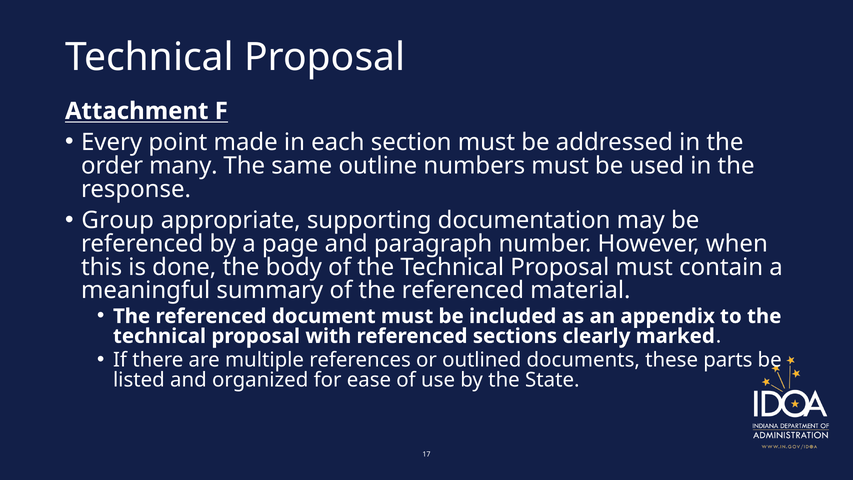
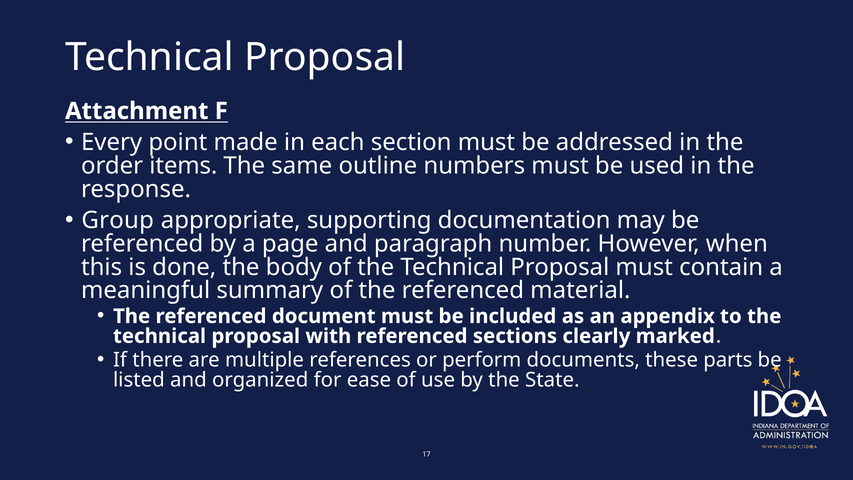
many: many -> items (183, 166)
outlined: outlined -> perform (482, 360)
